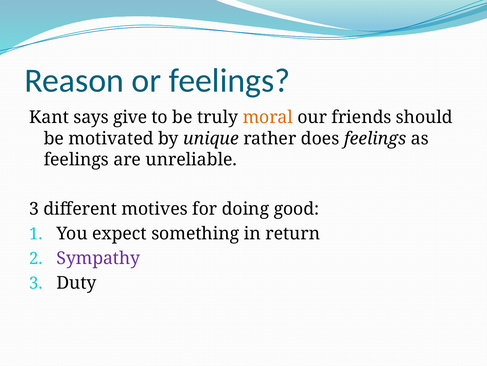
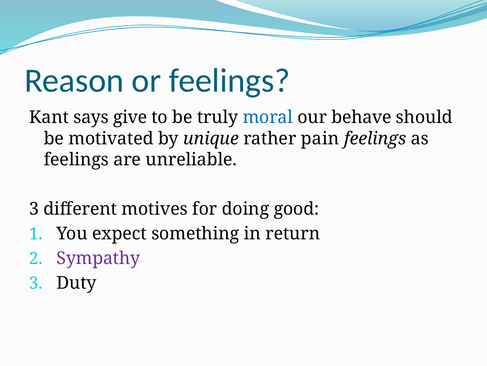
moral colour: orange -> blue (268, 117)
friends: friends -> behave (362, 117)
does: does -> pain (320, 138)
